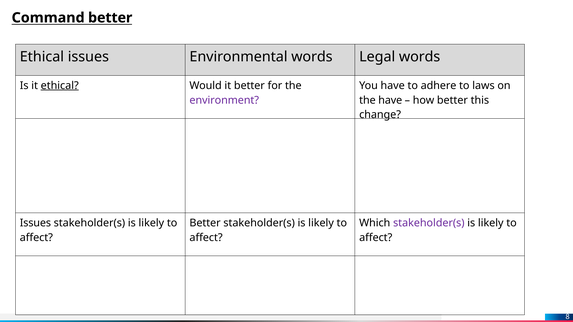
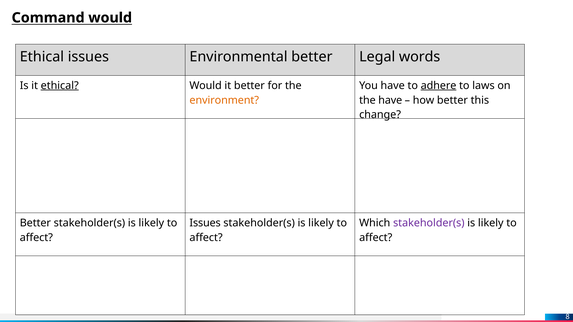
Command better: better -> would (110, 18)
Environmental words: words -> better (312, 57)
adhere underline: none -> present (439, 86)
environment colour: purple -> orange (224, 100)
Issues: Issues -> Better (35, 223)
Better: Better -> Issues (205, 223)
